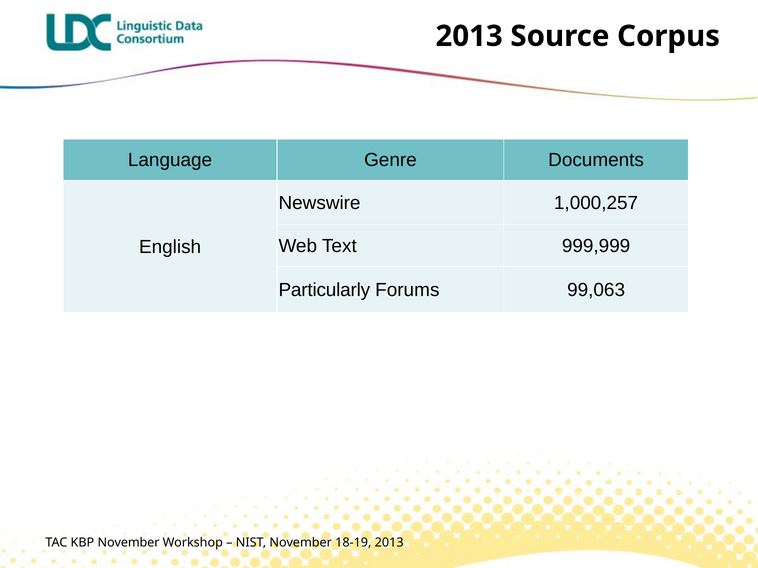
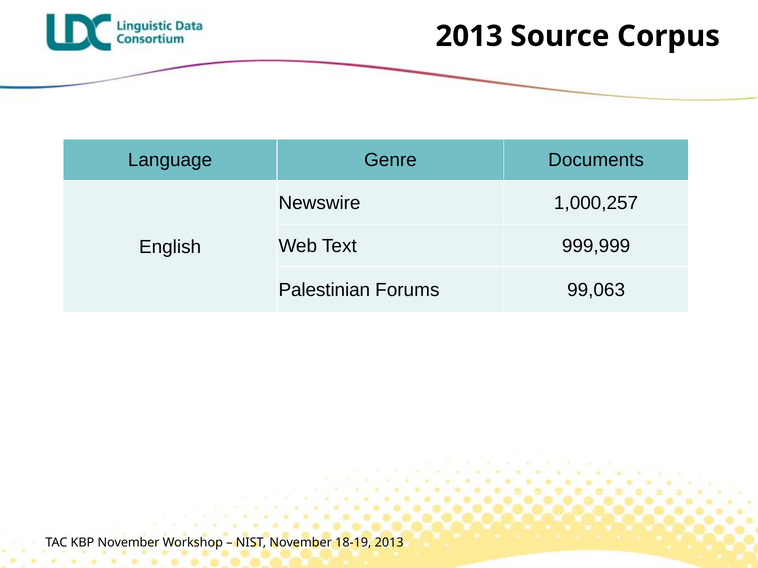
Particularly: Particularly -> Palestinian (324, 290)
